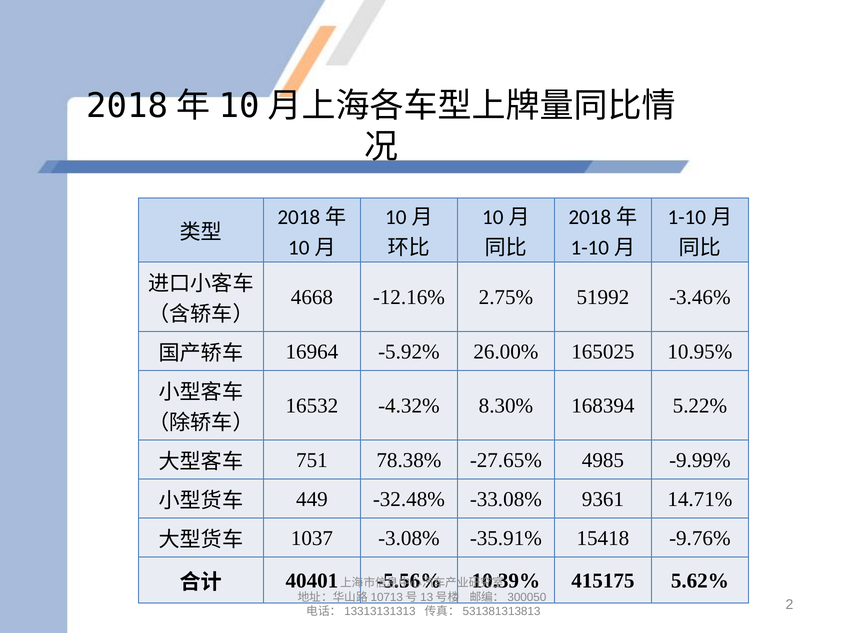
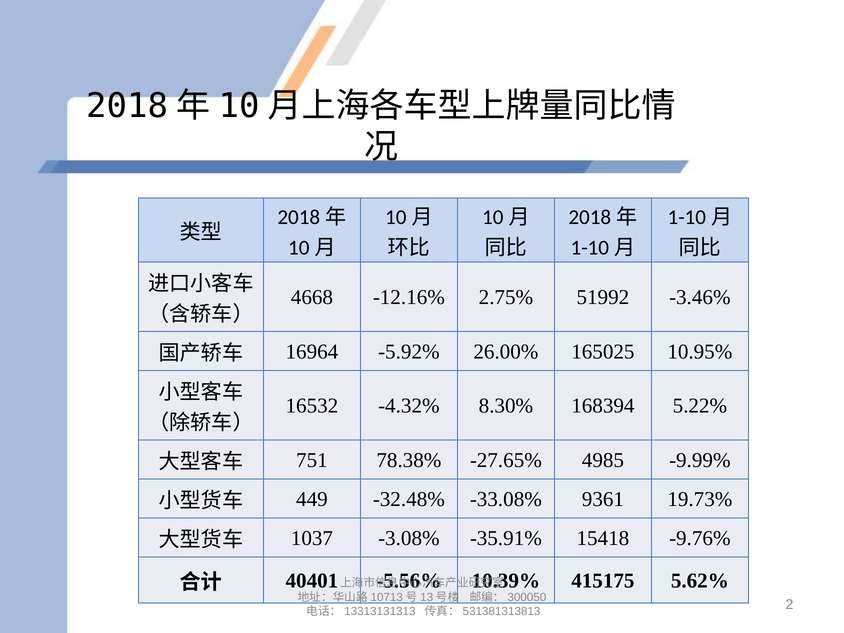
14.71%: 14.71% -> 19.73% (700, 499)
